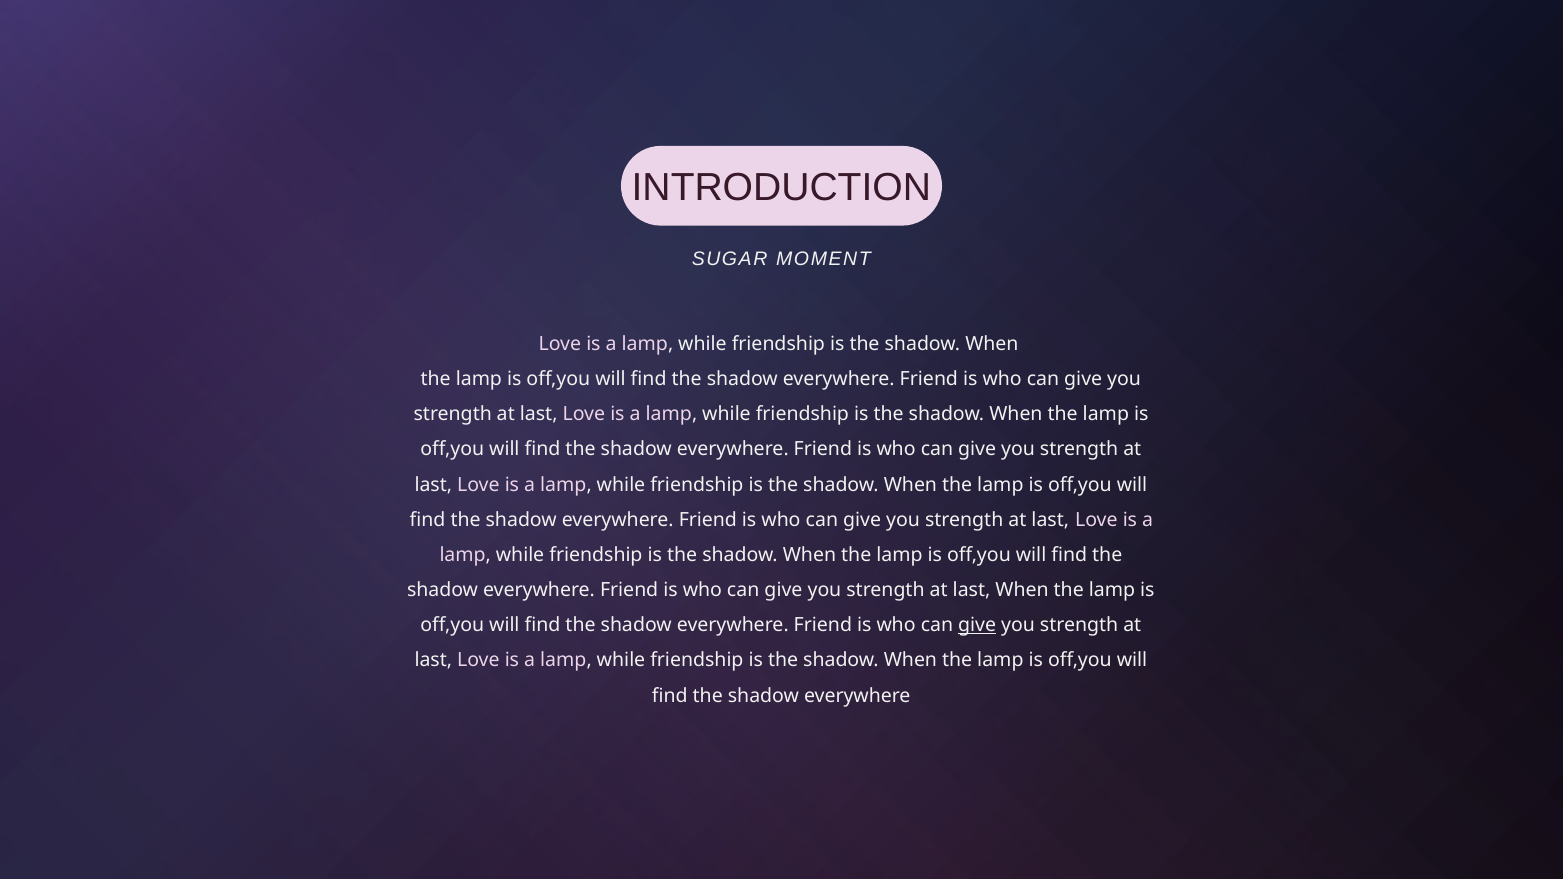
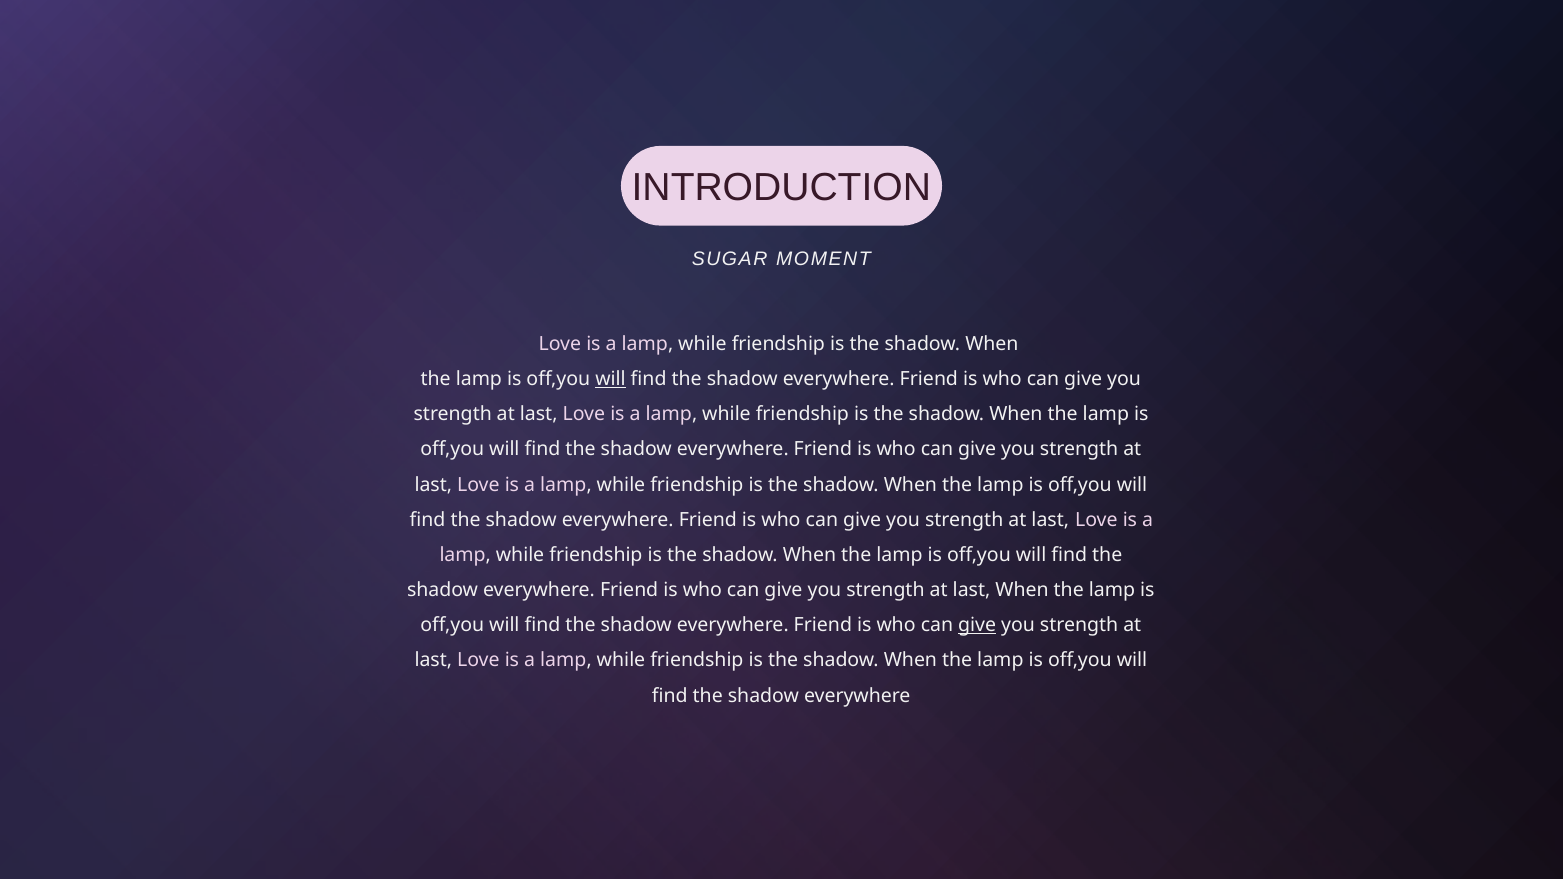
will underline: none -> present (610, 379)
